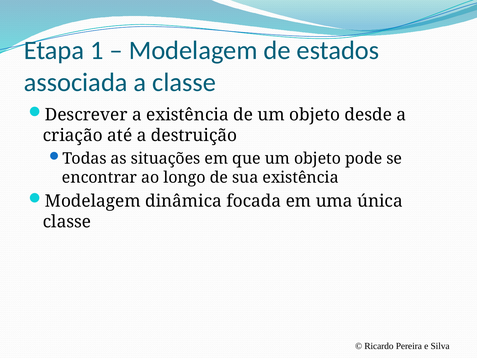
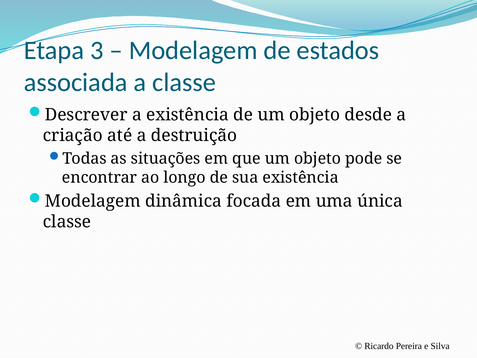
1: 1 -> 3 (97, 51)
